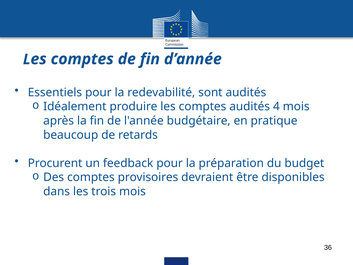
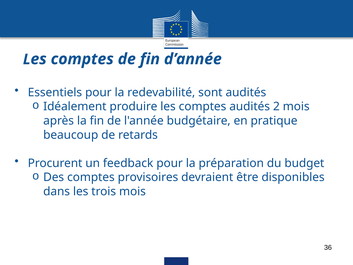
4: 4 -> 2 (276, 107)
